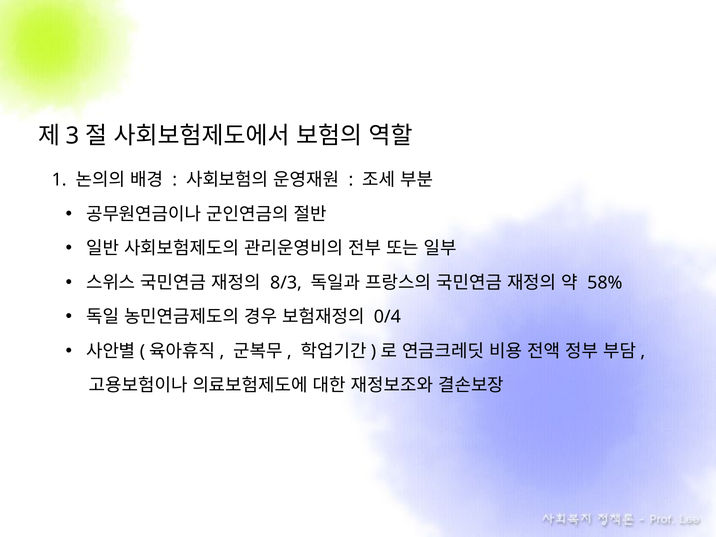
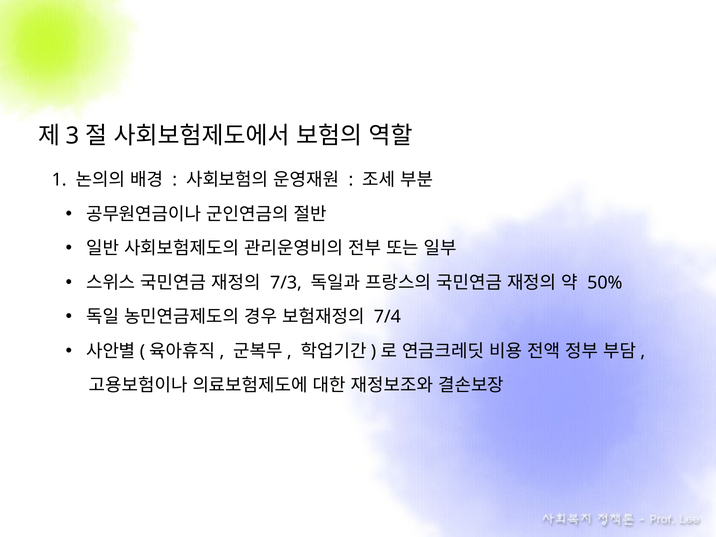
8/3: 8/3 -> 7/3 (286, 283)
58%: 58% -> 50% (605, 283)
0/4: 0/4 -> 7/4 (387, 317)
